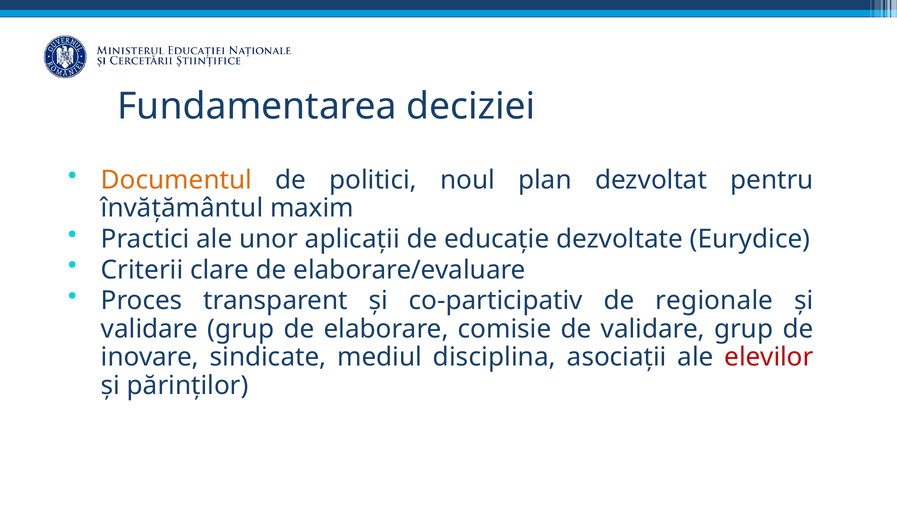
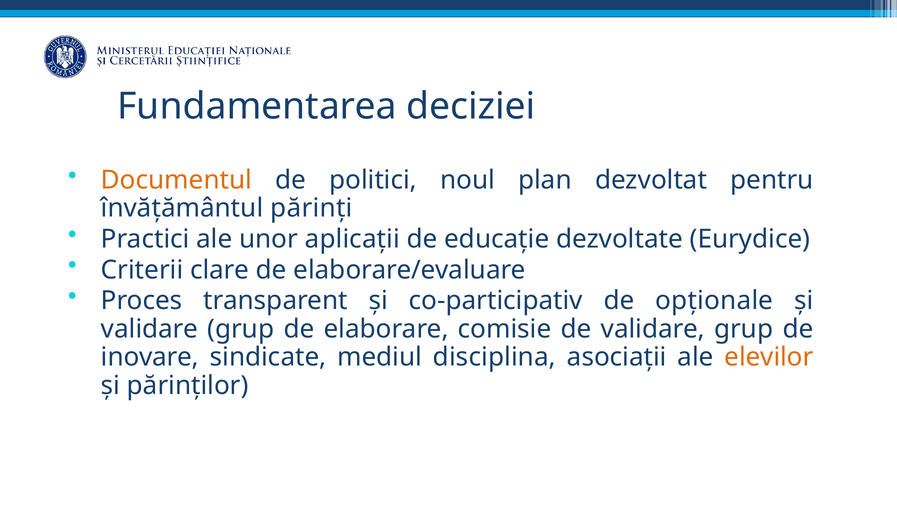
maxim: maxim -> părinți (312, 208)
regionale: regionale -> opționale (714, 300)
elevilor colour: red -> orange (769, 357)
